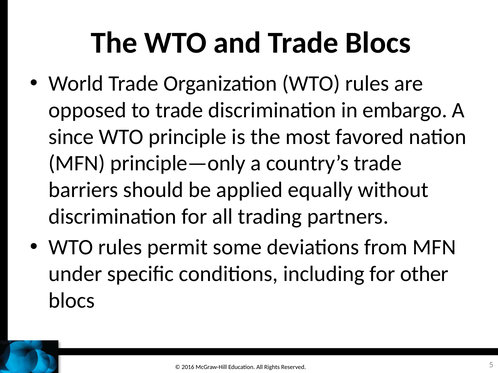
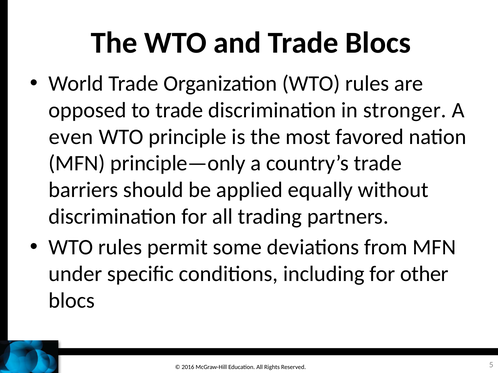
embargo: embargo -> stronger (405, 110)
since: since -> even (71, 137)
